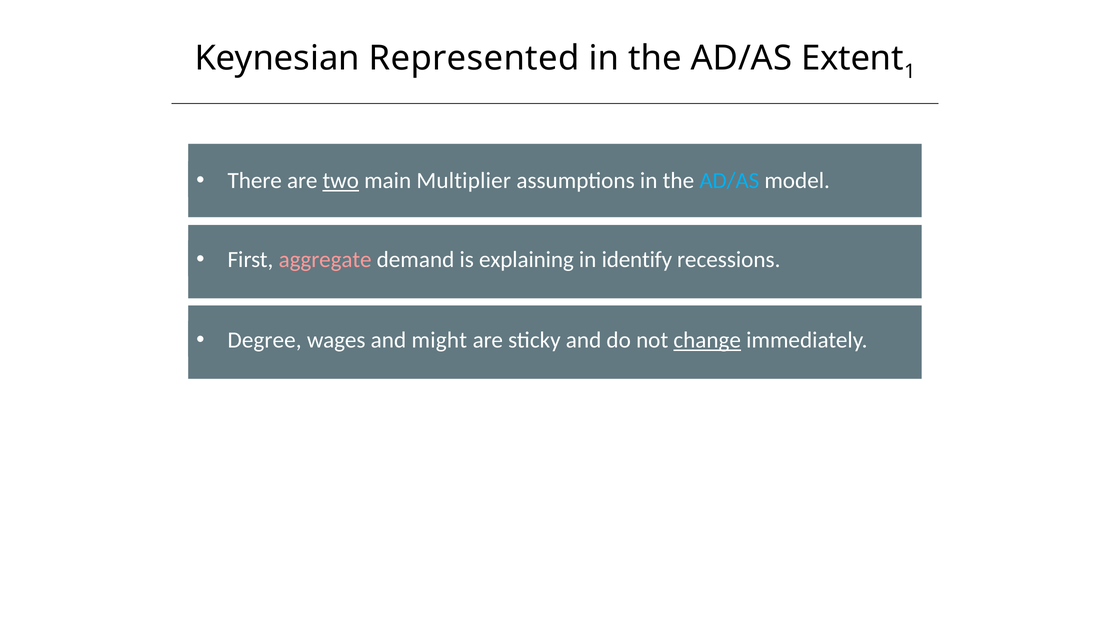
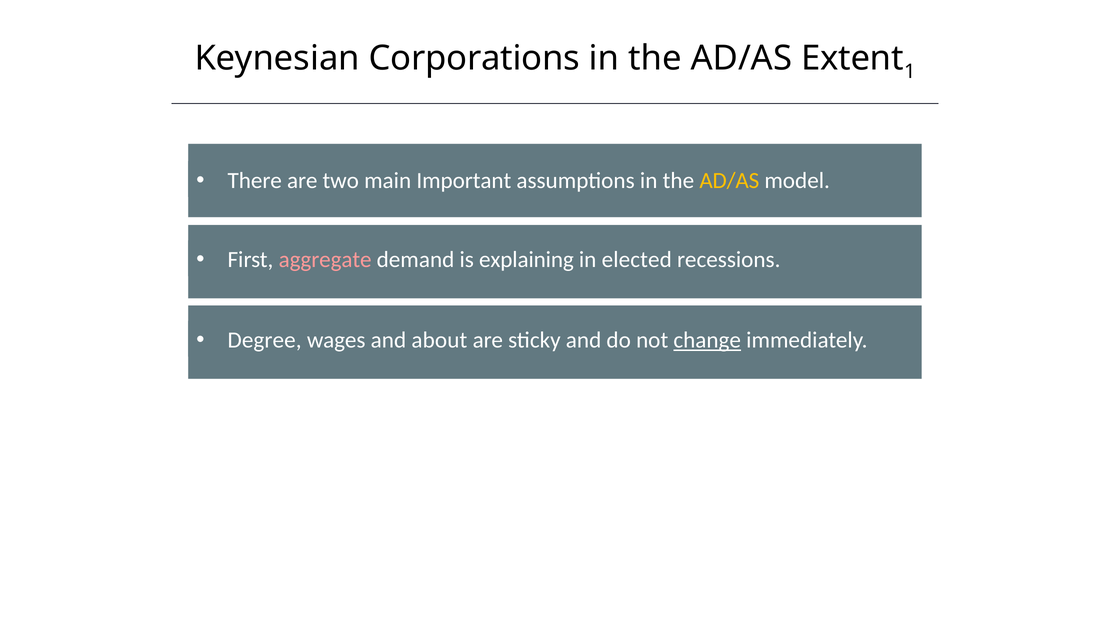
Represented: Represented -> Corporations (474, 58)
two underline: present -> none (341, 181)
Multiplier: Multiplier -> Important (464, 181)
AD/AS colour: light blue -> yellow (729, 181)
identify: identify -> elected (637, 260)
might: might -> about (439, 341)
